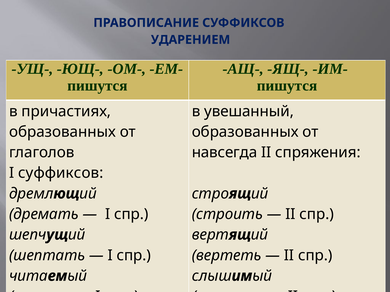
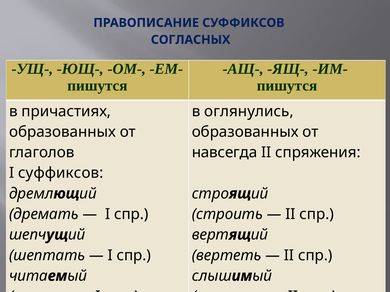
УДАРЕНИЕМ: УДАРЕНИЕМ -> СОГЛАСНЫХ (191, 40)
увешанный: увешанный -> оглянулись (249, 111)
